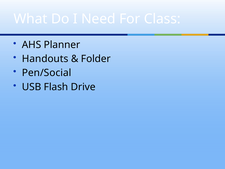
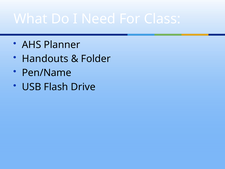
Pen/Social: Pen/Social -> Pen/Name (47, 73)
